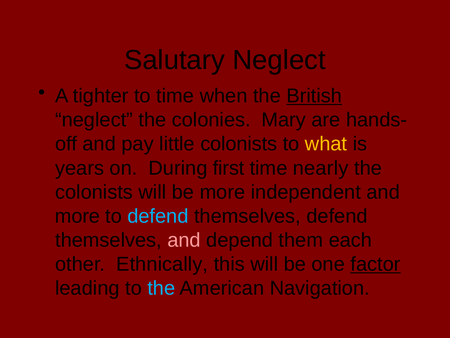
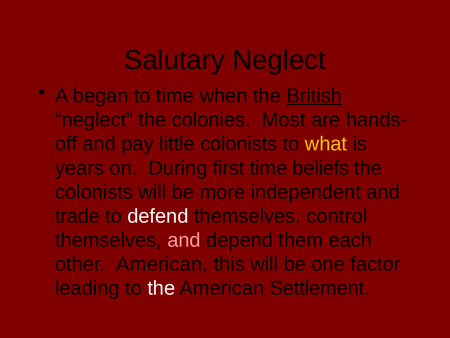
tighter: tighter -> began (101, 96)
Mary: Mary -> Most (284, 120)
nearly: nearly -> beliefs (321, 168)
more: more -> trade (77, 216)
defend colour: light blue -> white (158, 216)
themselves defend: defend -> control (337, 216)
other Ethnically: Ethnically -> American (162, 264)
factor underline: present -> none (375, 264)
the colour: light blue -> white (161, 288)
Navigation: Navigation -> Settlement (320, 288)
